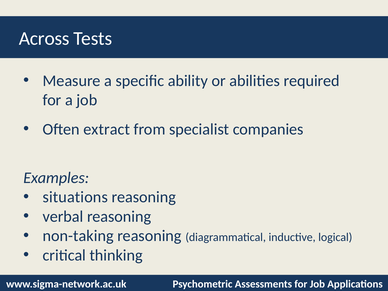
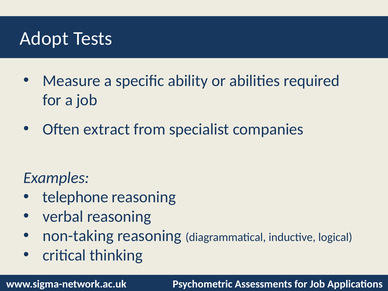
Across: Across -> Adopt (44, 38)
situations: situations -> telephone (75, 197)
